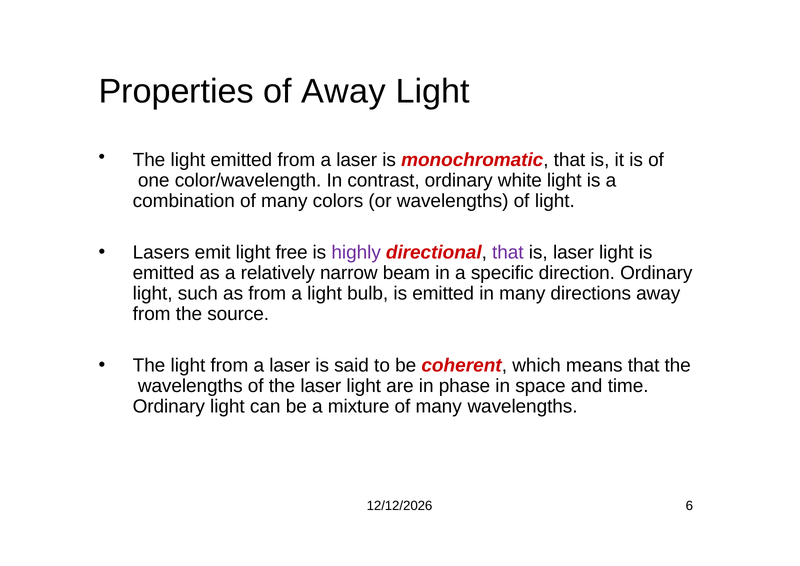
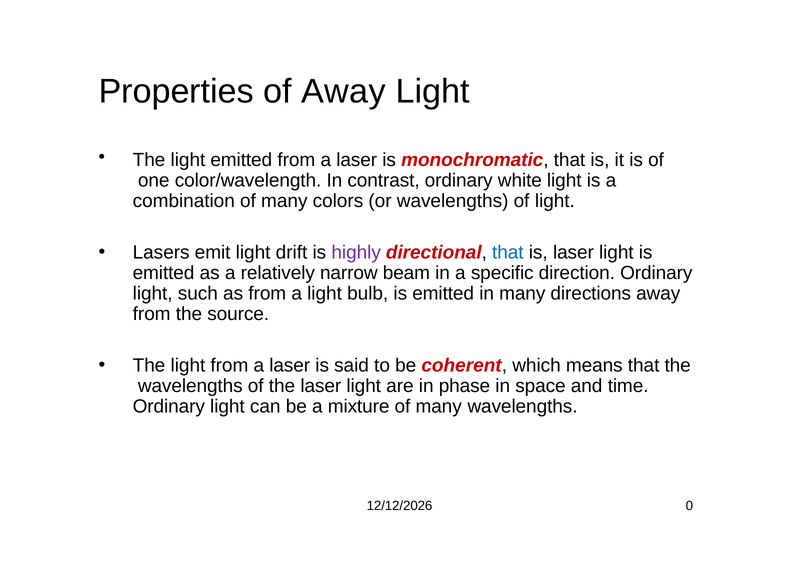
free: free -> drift (292, 252)
that colour: purple -> blue (508, 252)
6: 6 -> 0 (689, 506)
